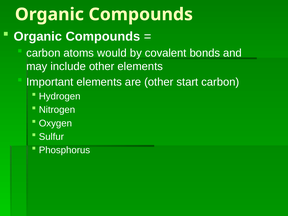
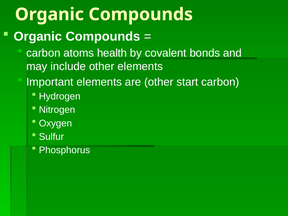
would: would -> health (112, 53)
